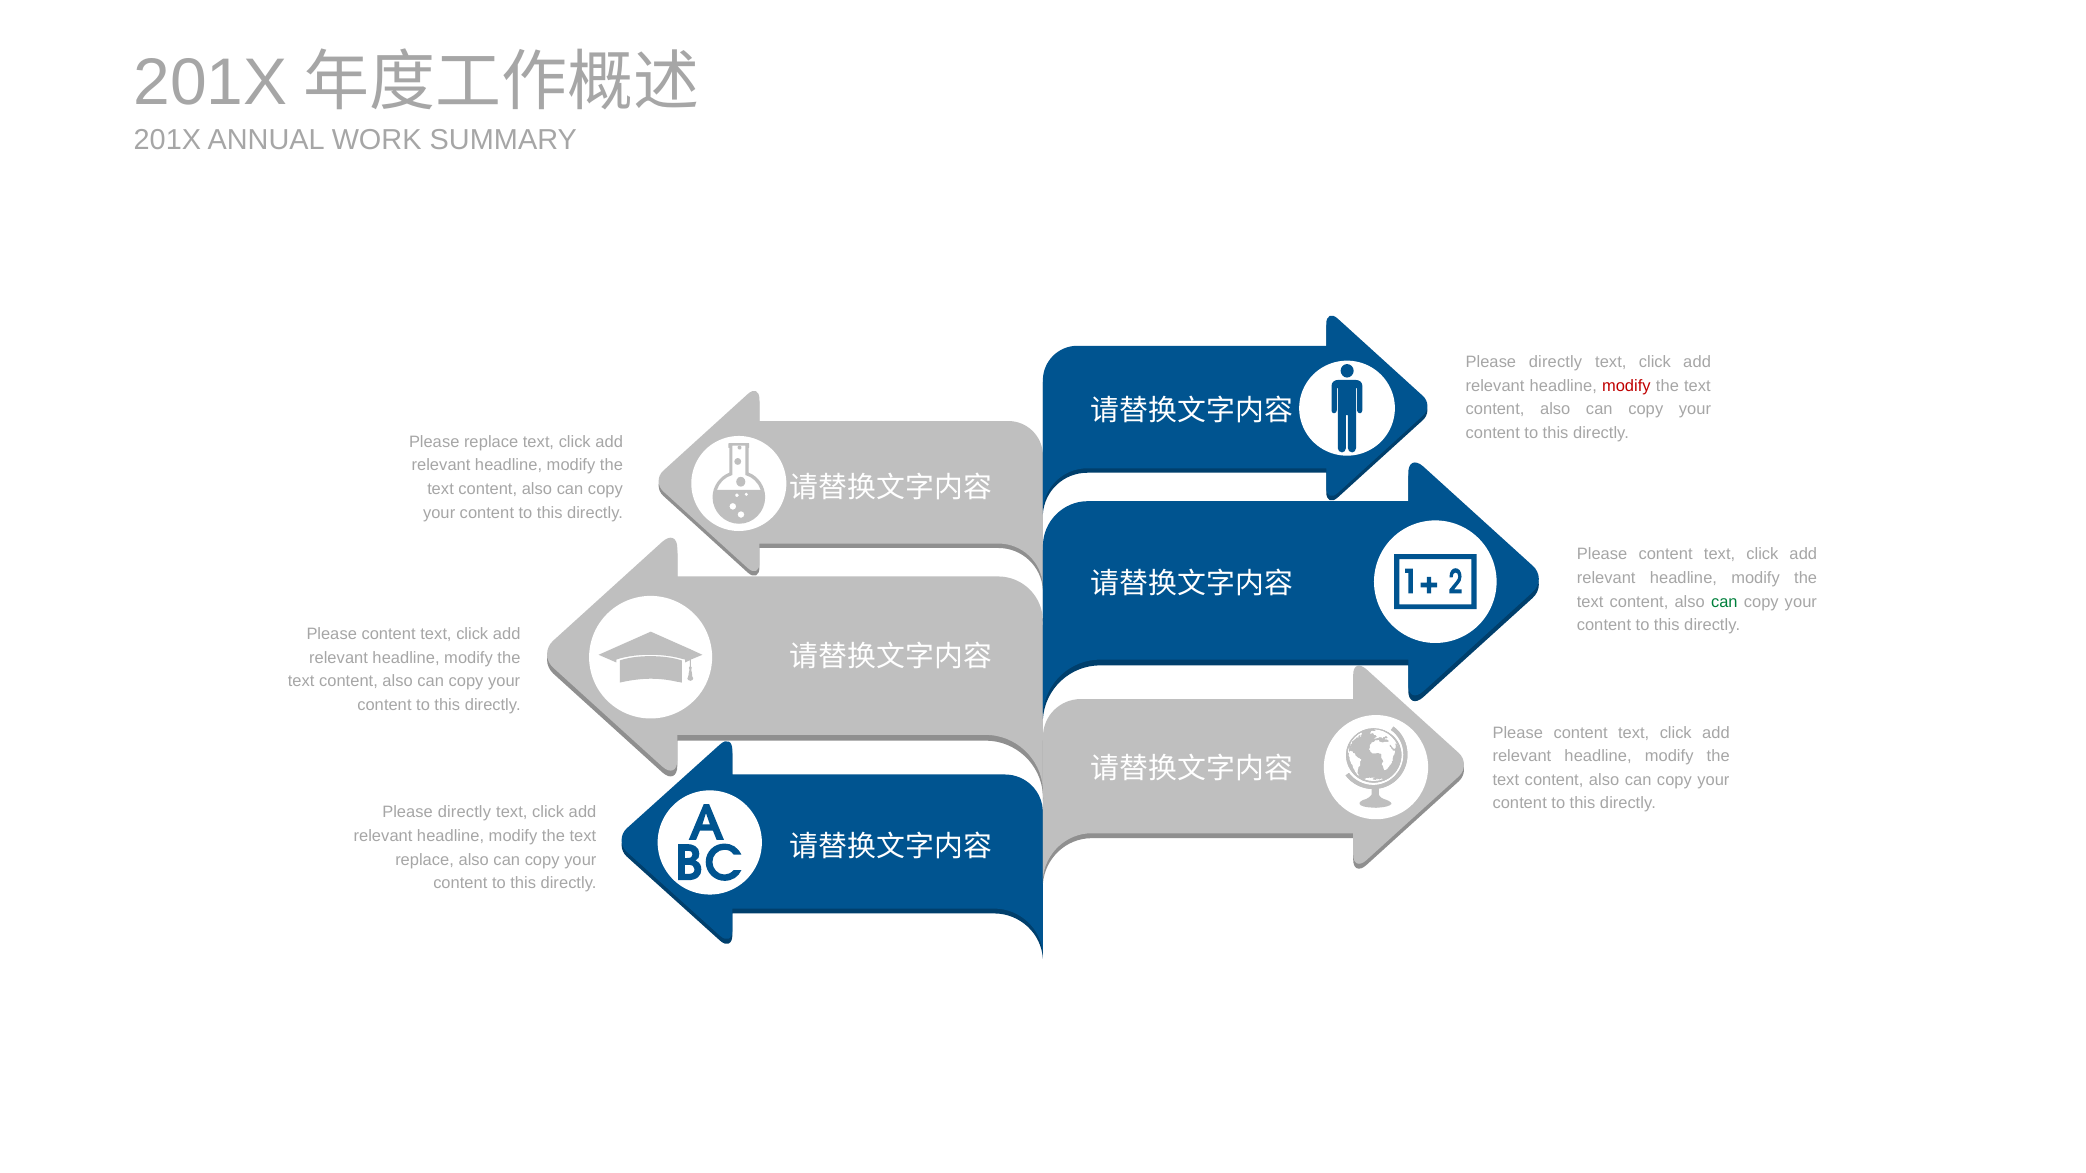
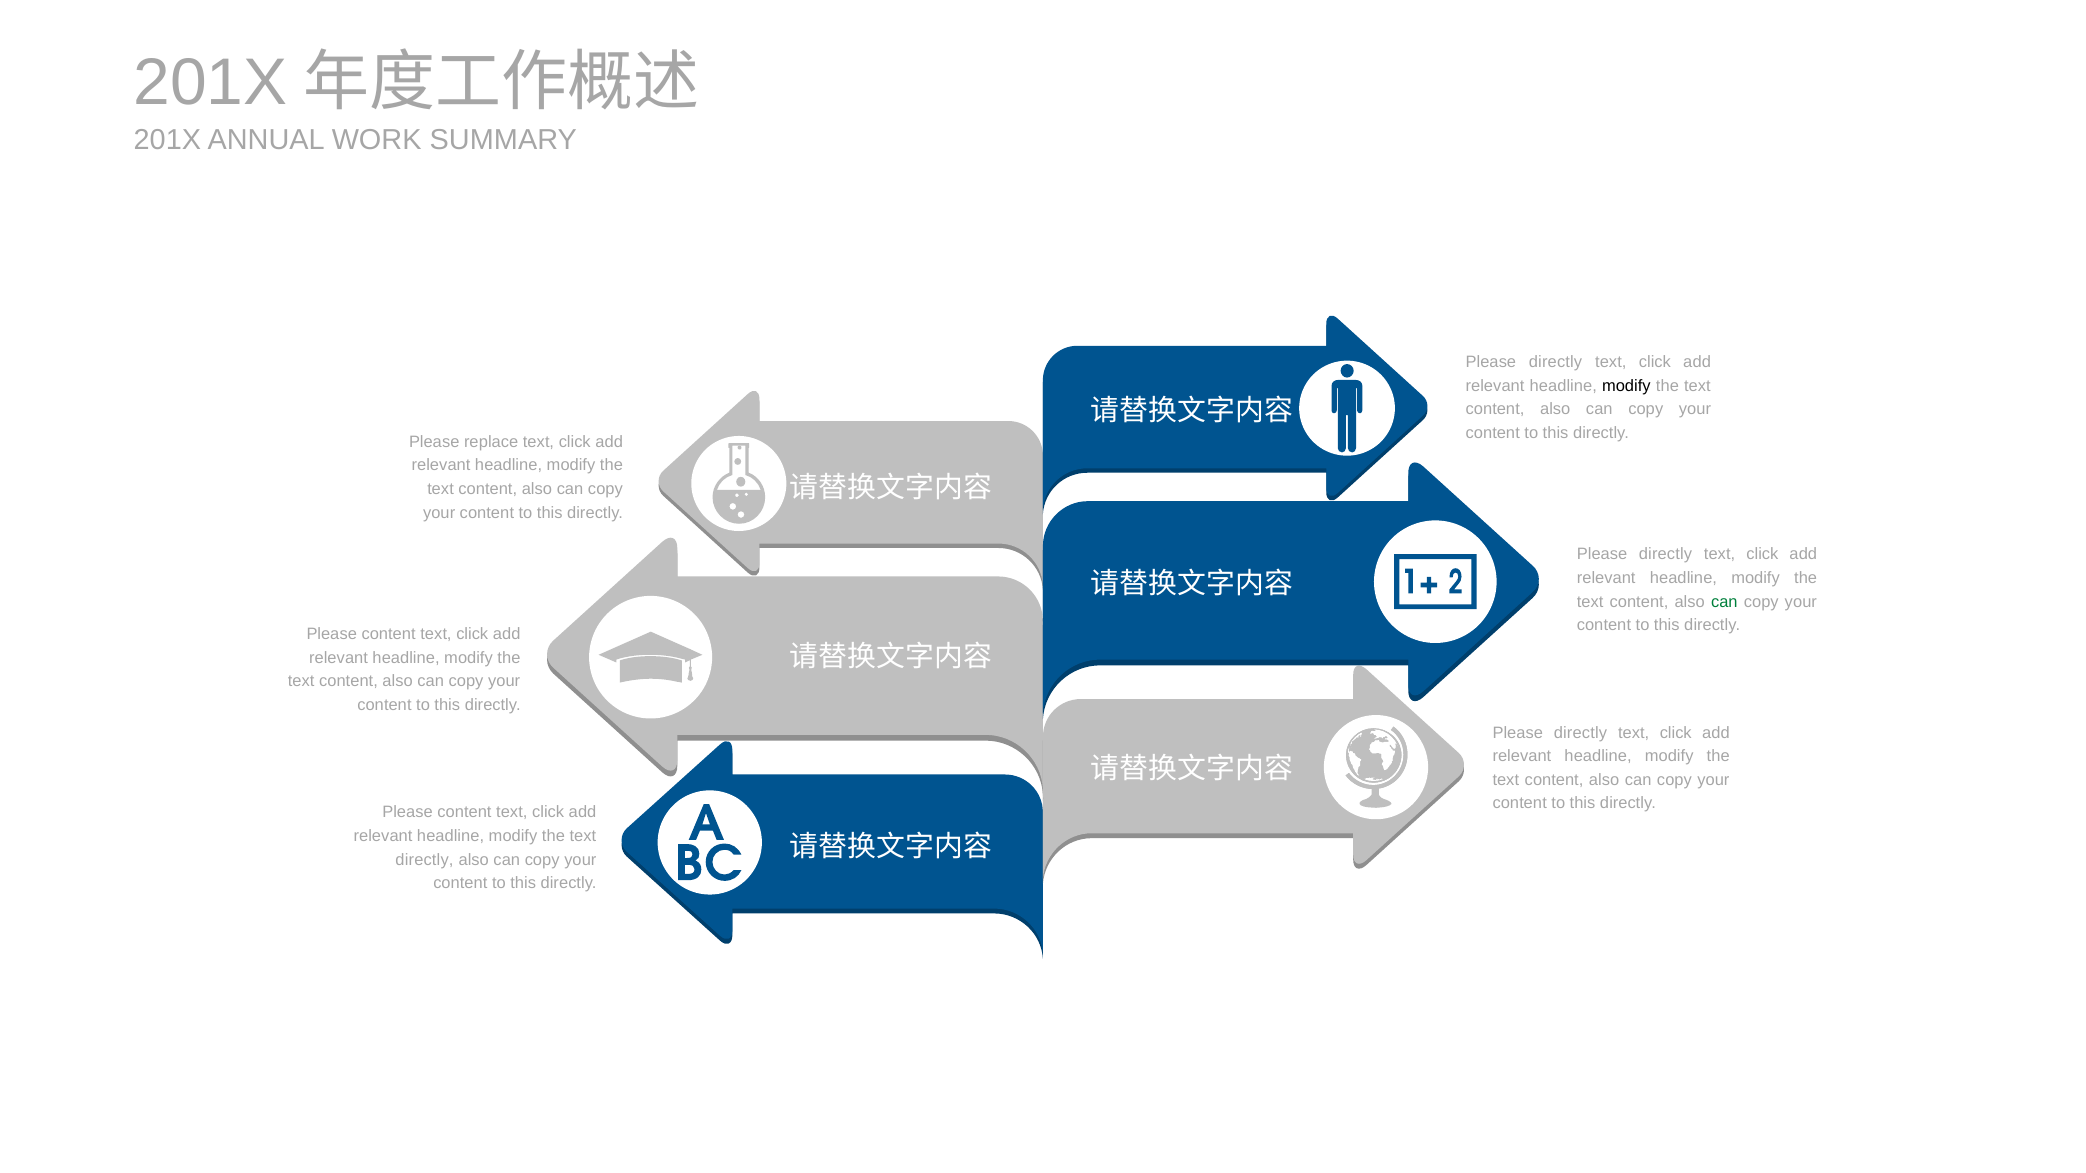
modify colour: red -> black (1626, 386)
content: content -> directly (1666, 554)
content: content -> directly (1580, 733)
directly: directly -> content (464, 813)
replace: replace -> directly (424, 860)
